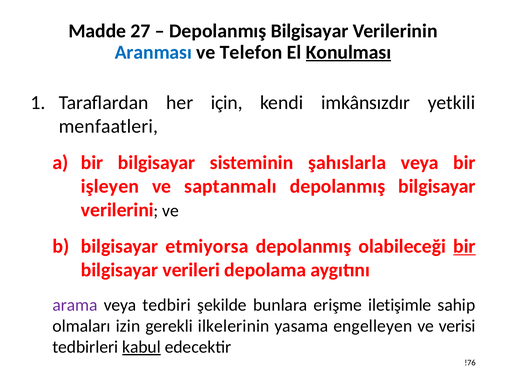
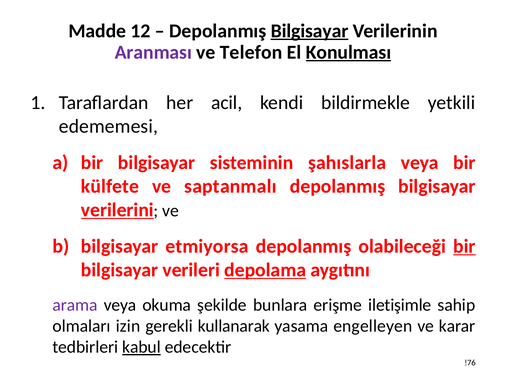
27: 27 -> 12 (141, 31)
Bilgisayar underline: none -> present (310, 31)
Aranması colour: blue -> purple (153, 52)
için: için -> acil (227, 103)
imkânsızdır: imkânsızdır -> bildirmekle (366, 103)
menfaatleri: menfaatleri -> edememesi (108, 126)
işleyen: işleyen -> külfete (110, 186)
verilerini underline: none -> present (117, 210)
depolama underline: none -> present (265, 270)
tedbiri: tedbiri -> okuma (167, 304)
ilkelerinin: ilkelerinin -> kullanarak (234, 326)
verisi: verisi -> karar (457, 326)
